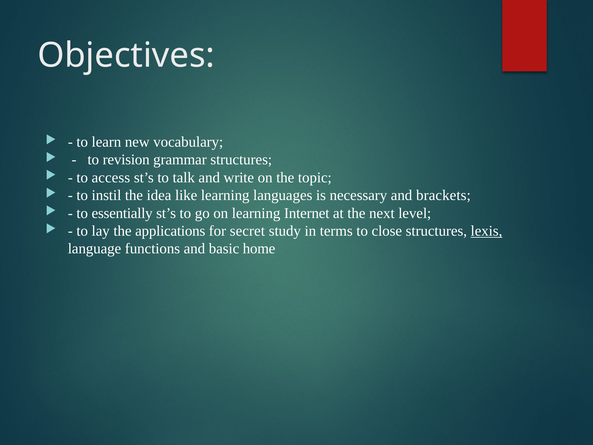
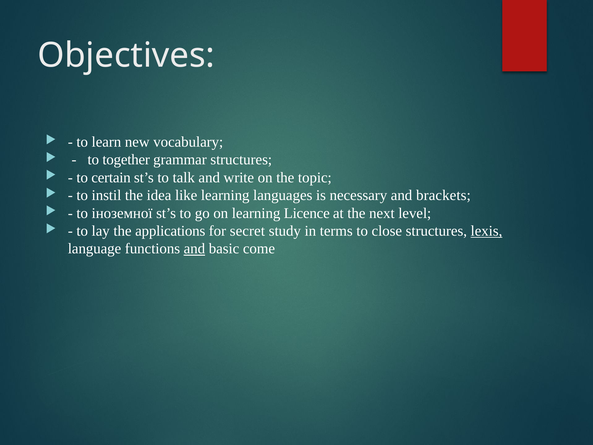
revision: revision -> together (126, 160)
access: access -> certain (111, 177)
essentially: essentially -> іноземної (122, 213)
Internet: Internet -> Licence (307, 213)
and underline: none -> present (194, 249)
home: home -> come (259, 249)
